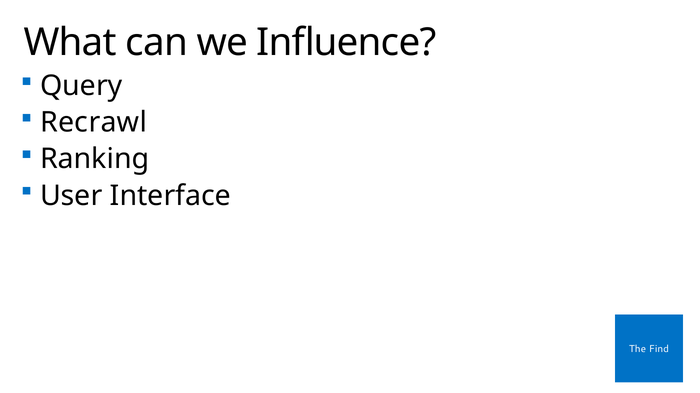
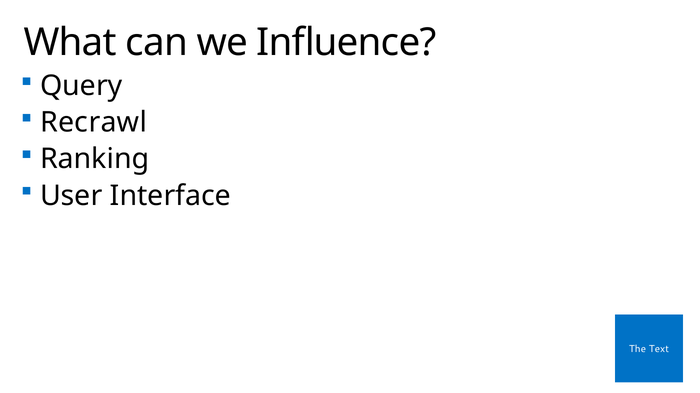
Find: Find -> Text (659, 350)
